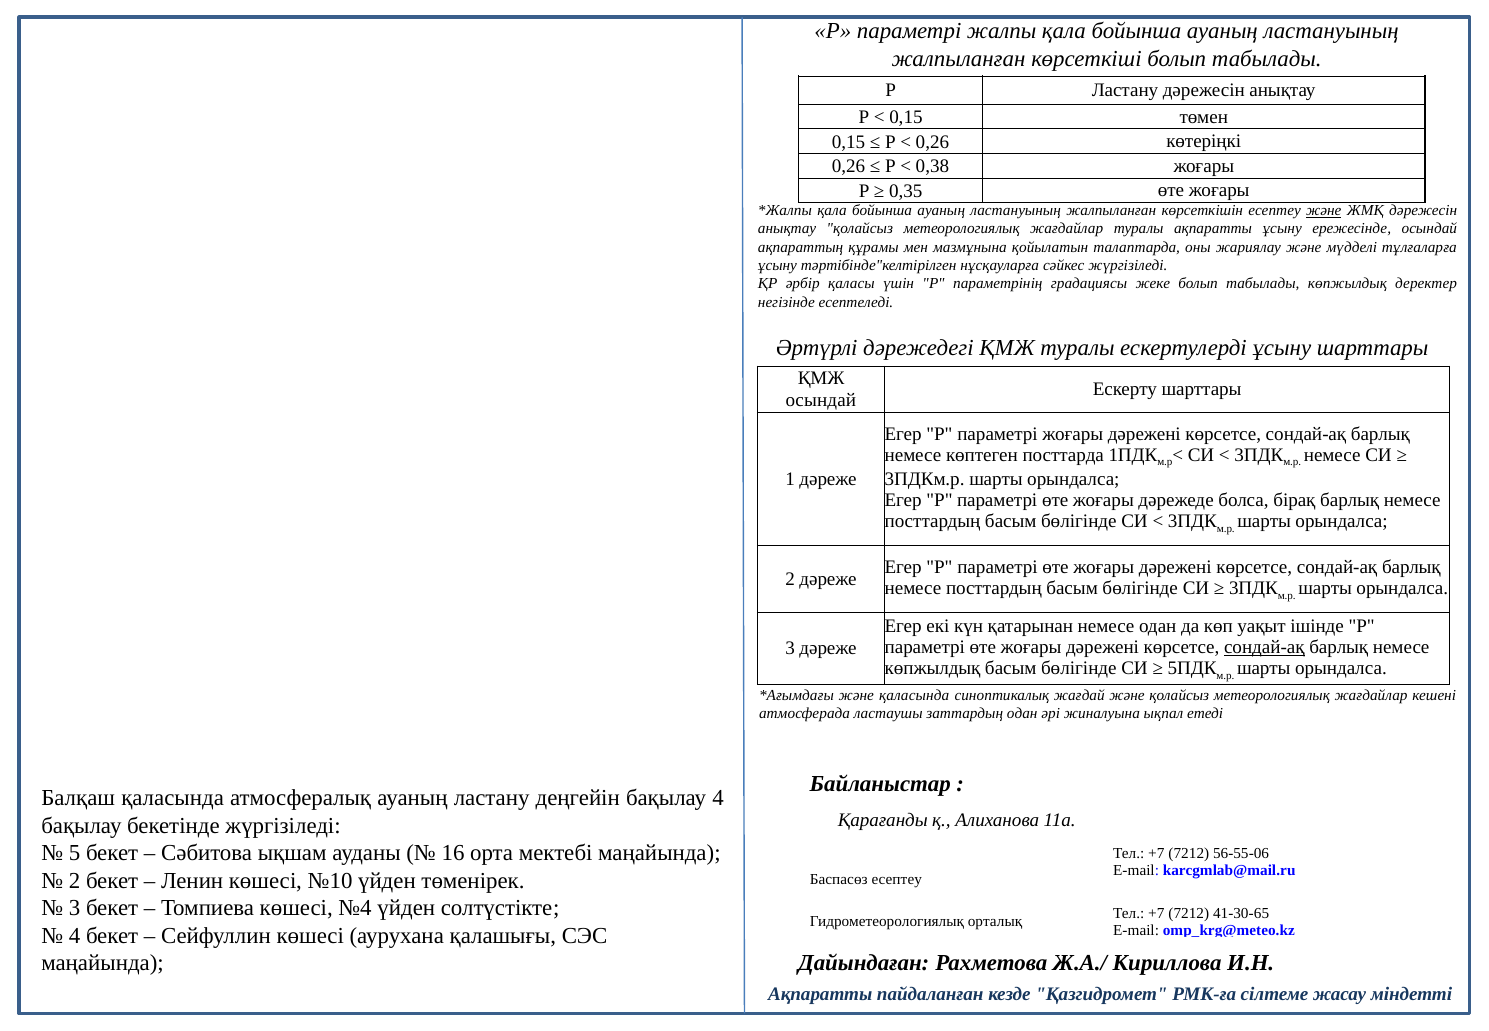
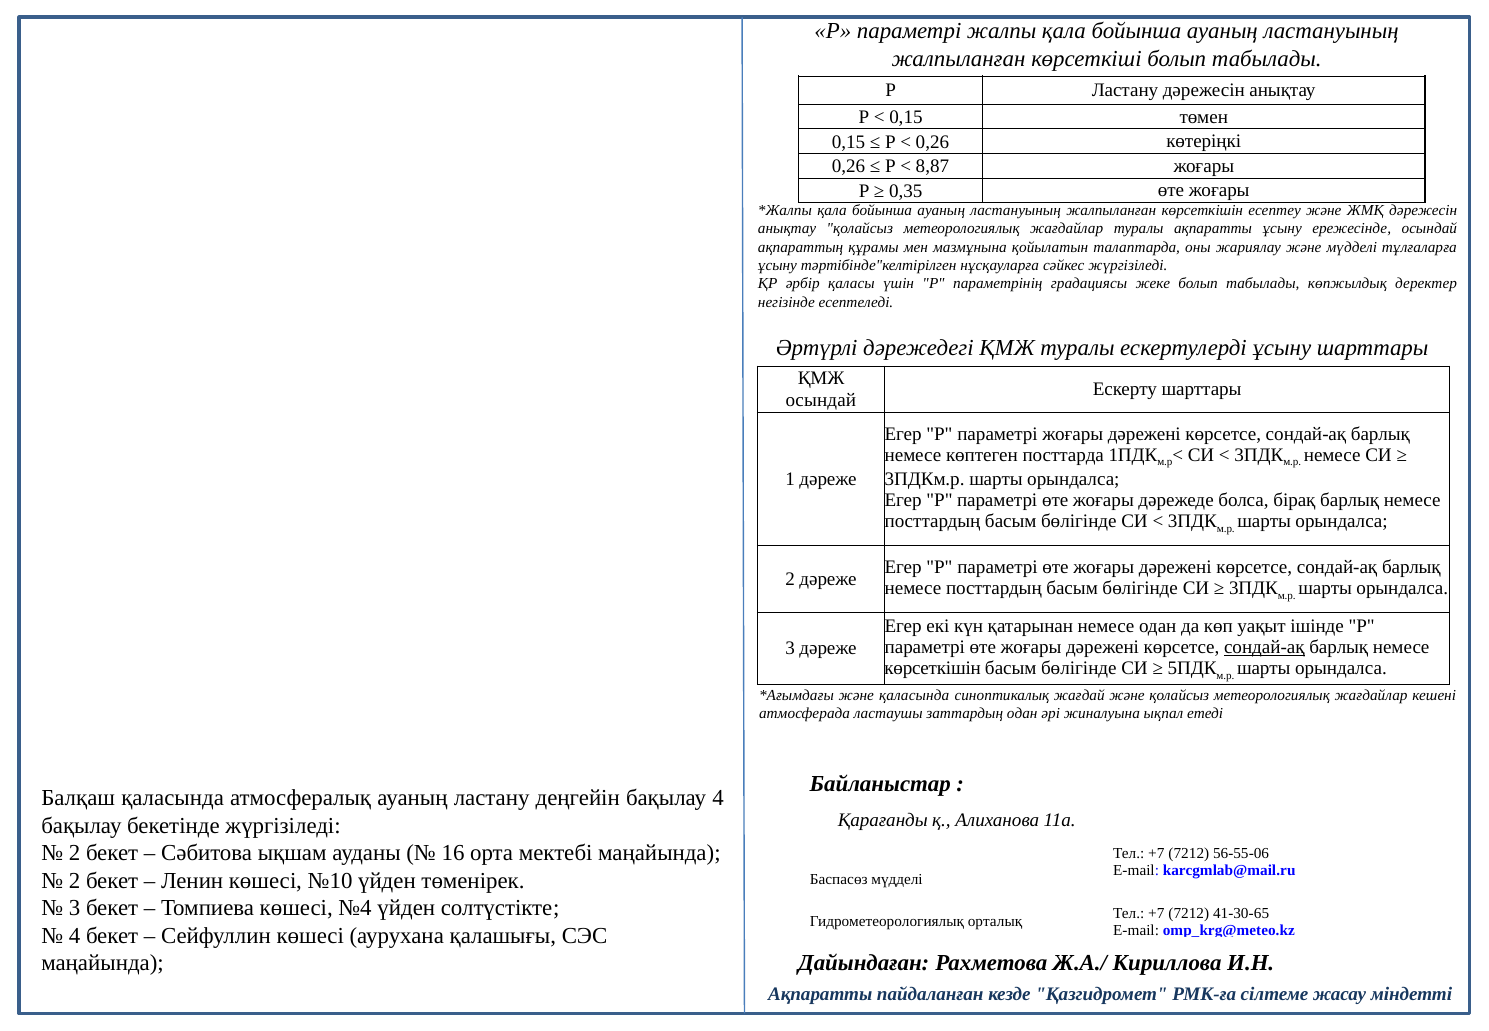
0,38: 0,38 -> 8,87 (932, 167)
және underline: present -> none (1324, 211)
көпжылдық: көпжылдық -> көрсеткішін (933, 668)
5: 5 -> 2 (75, 853)
Баспасөз есептеу: есептеу -> мүдделі (897, 879)
